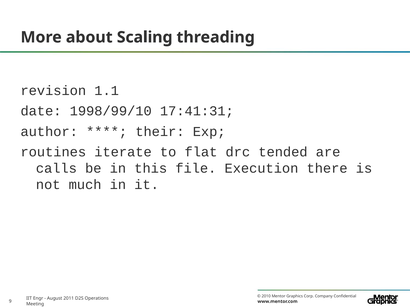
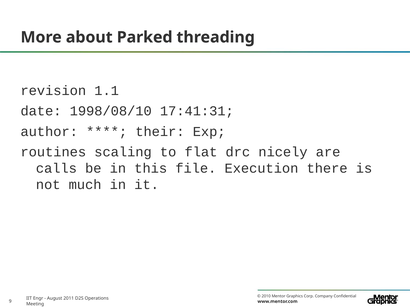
Scaling: Scaling -> Parked (145, 37)
1998/99/10: 1998/99/10 -> 1998/08/10 (111, 111)
iterate: iterate -> scaling (123, 152)
tended: tended -> nicely (283, 152)
